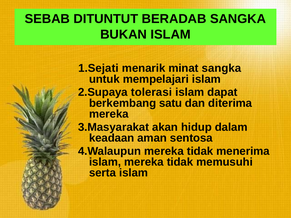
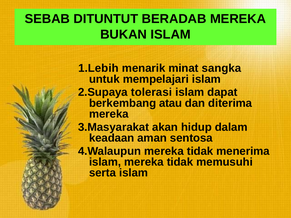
BERADAB SANGKA: SANGKA -> MEREKA (238, 19)
1.Sejati: 1.Sejati -> 1.Lebih (98, 68)
satu: satu -> atau (171, 103)
